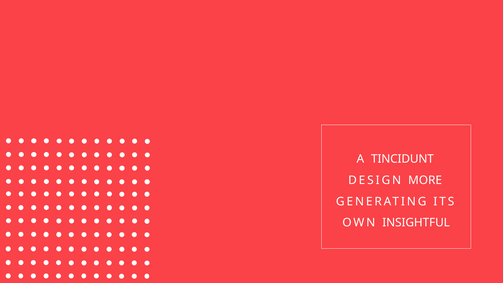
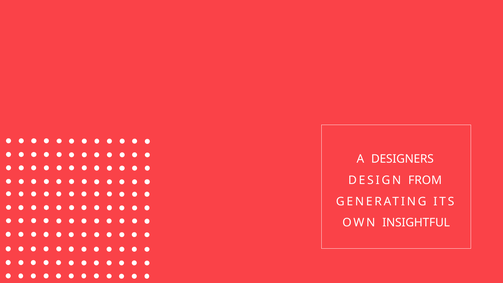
TINCIDUNT: TINCIDUNT -> DESIGNERS (402, 159)
MORE: MORE -> FROM (425, 180)
